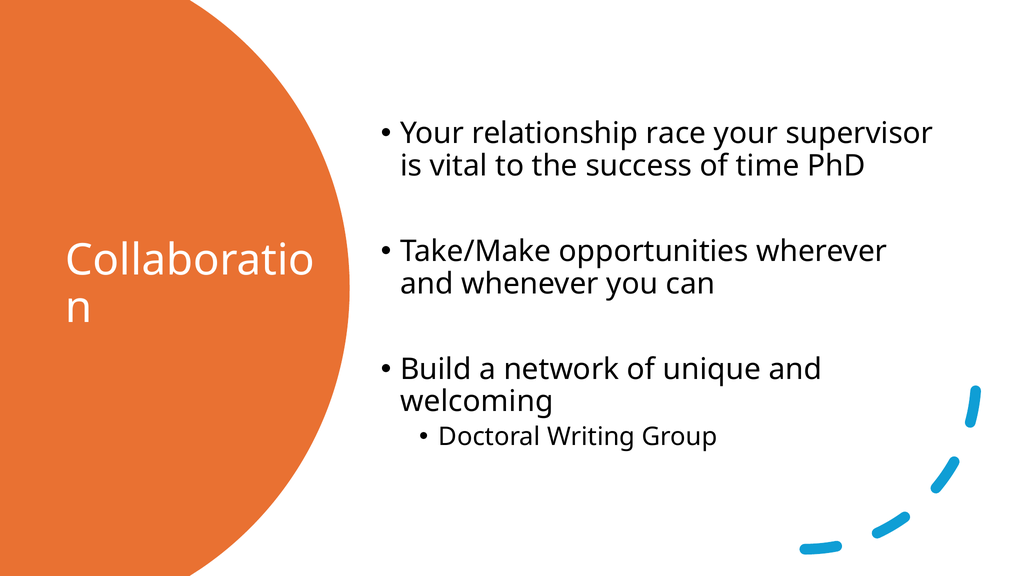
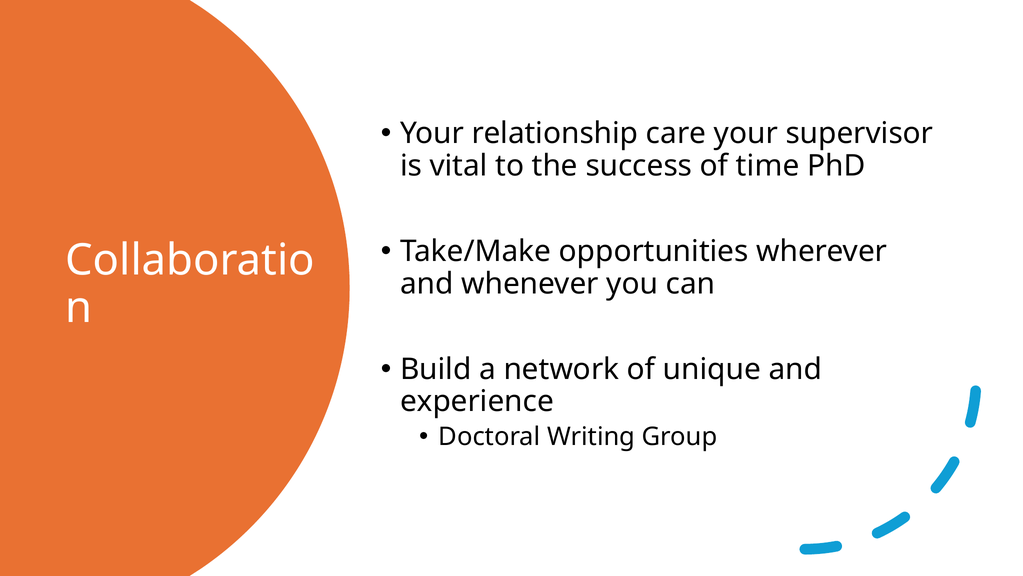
race: race -> care (676, 133)
welcoming: welcoming -> experience (477, 401)
